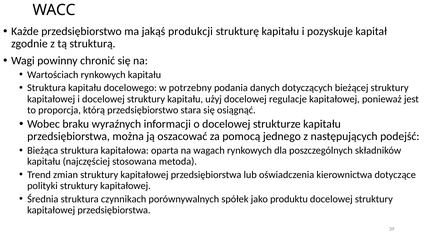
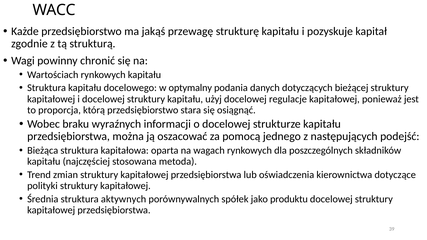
produkcji: produkcji -> przewagę (191, 31)
potrzebny: potrzebny -> optymalny (190, 88)
czynnikach: czynnikach -> aktywnych (124, 199)
